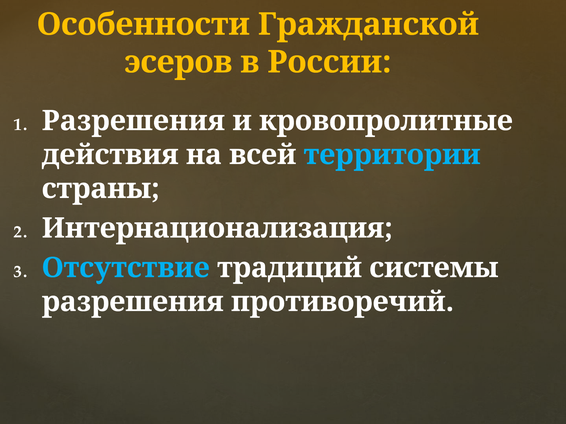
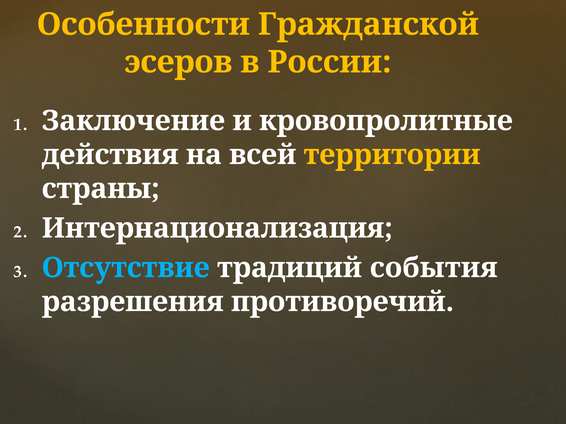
Разрешения: Разрешения -> Заключение (133, 121)
территории colour: light blue -> yellow (392, 155)
системы: системы -> события (434, 268)
